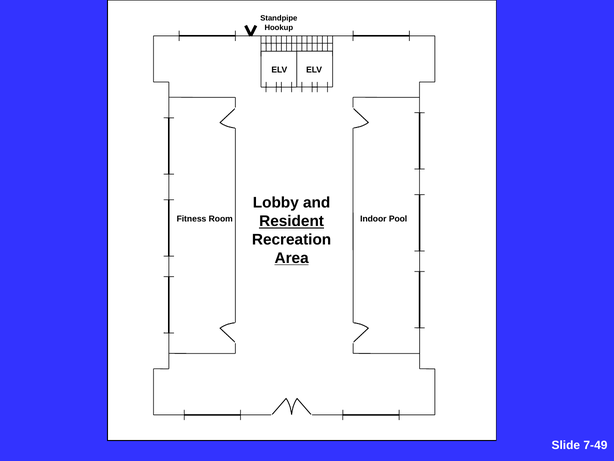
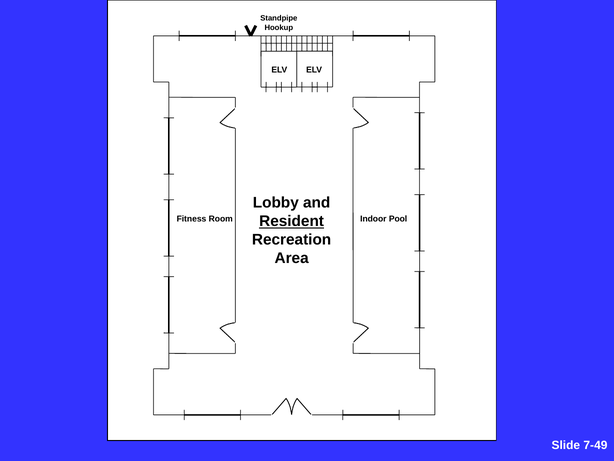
Area underline: present -> none (292, 258)
